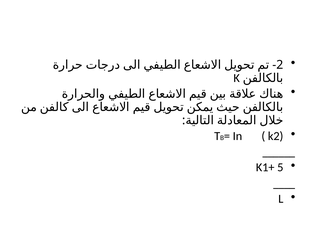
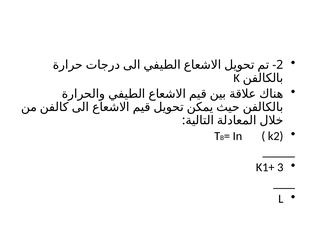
5: 5 -> 3 (280, 167)
